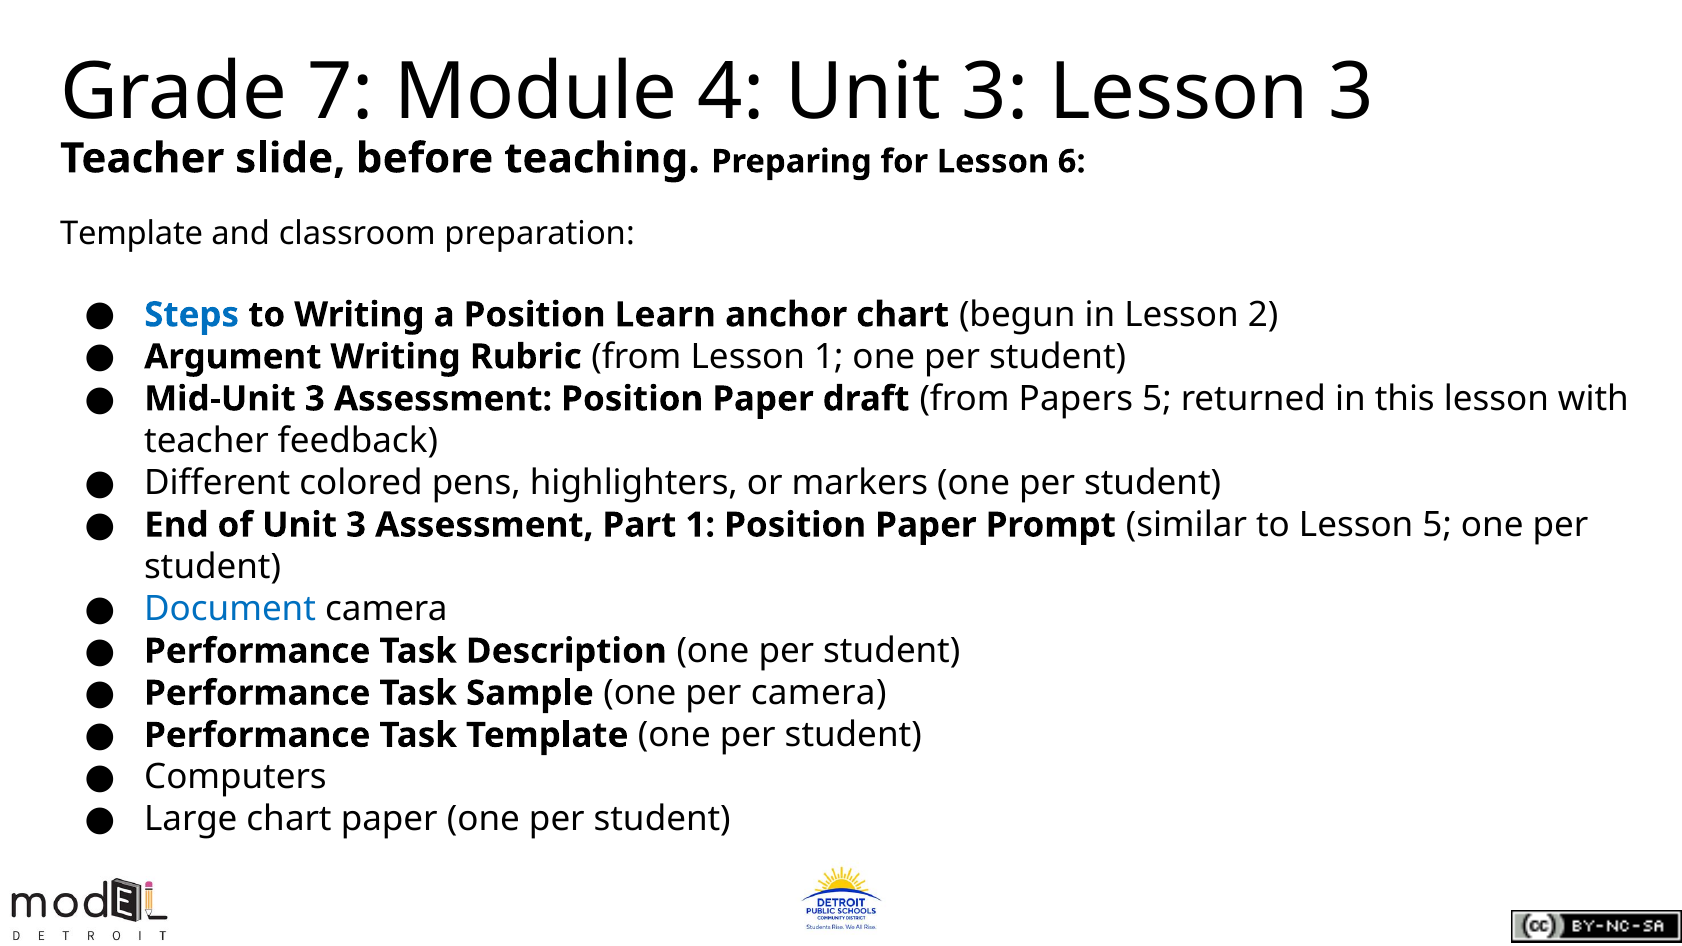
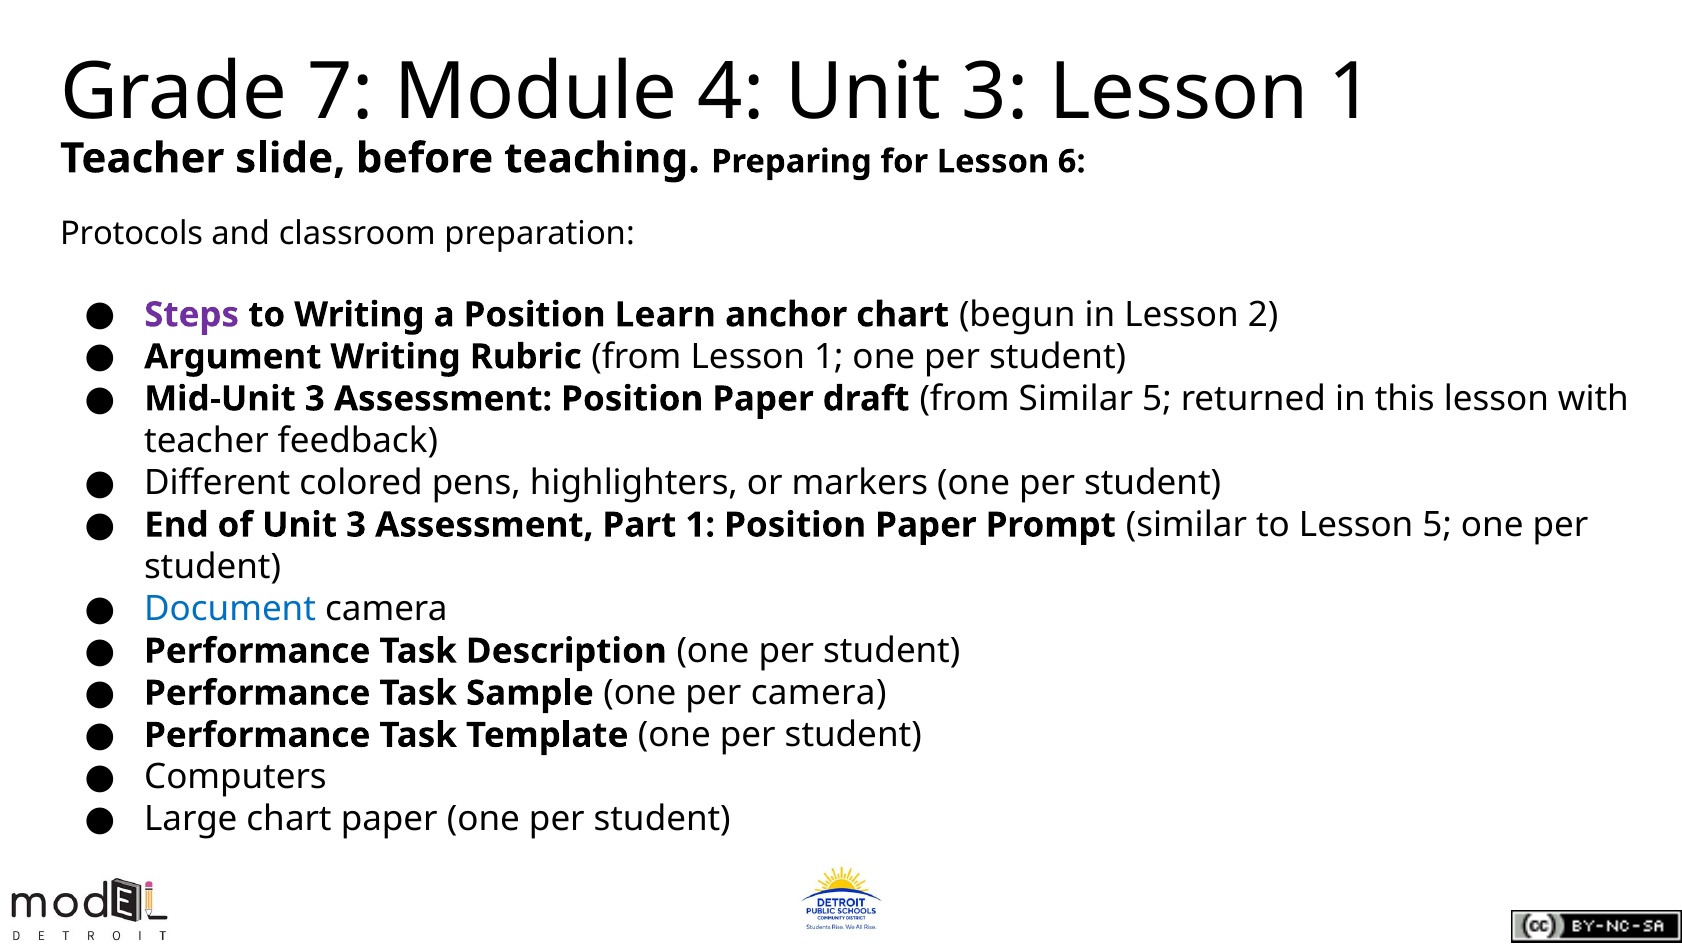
3 Lesson 3: 3 -> 1 (1352, 93)
Template: Template -> Protocols (132, 234)
Steps colour: blue -> purple (192, 315)
from Papers: Papers -> Similar (1076, 399)
